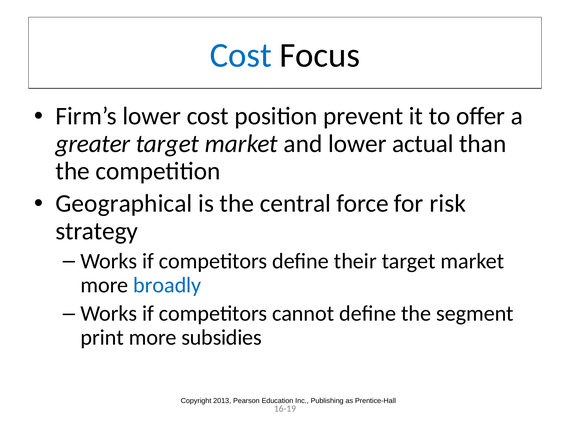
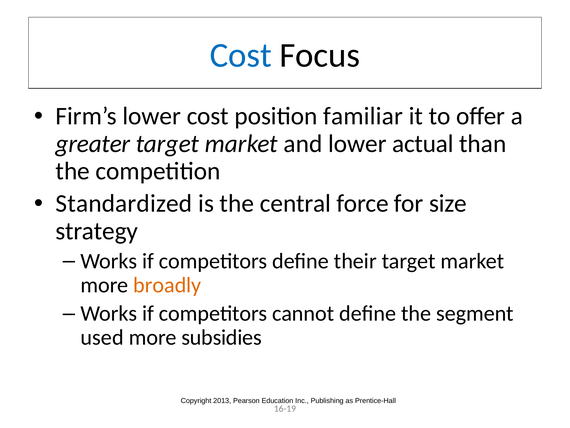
prevent: prevent -> familiar (363, 116)
Geographical: Geographical -> Standardized (124, 203)
risk: risk -> size (448, 203)
broadly colour: blue -> orange (167, 285)
print: print -> used (102, 337)
